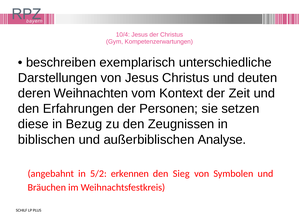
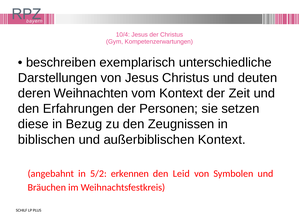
außerbiblischen Analyse: Analyse -> Kontext (222, 140)
Sieg: Sieg -> Leid (181, 174)
